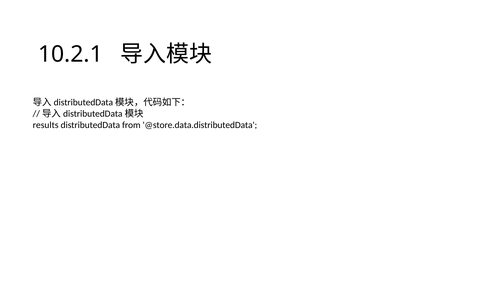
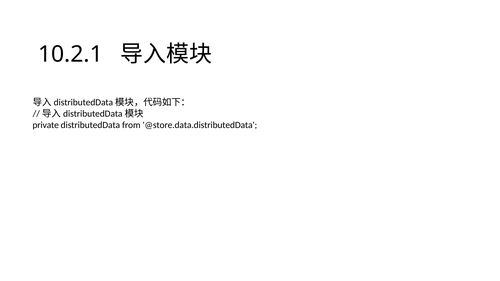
results: results -> private (46, 125)
